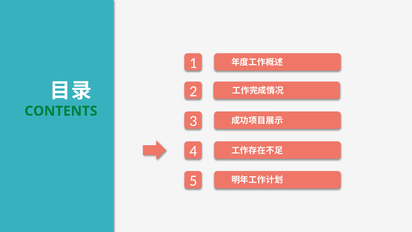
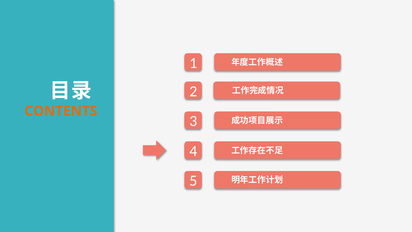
CONTENTS colour: green -> orange (61, 111)
